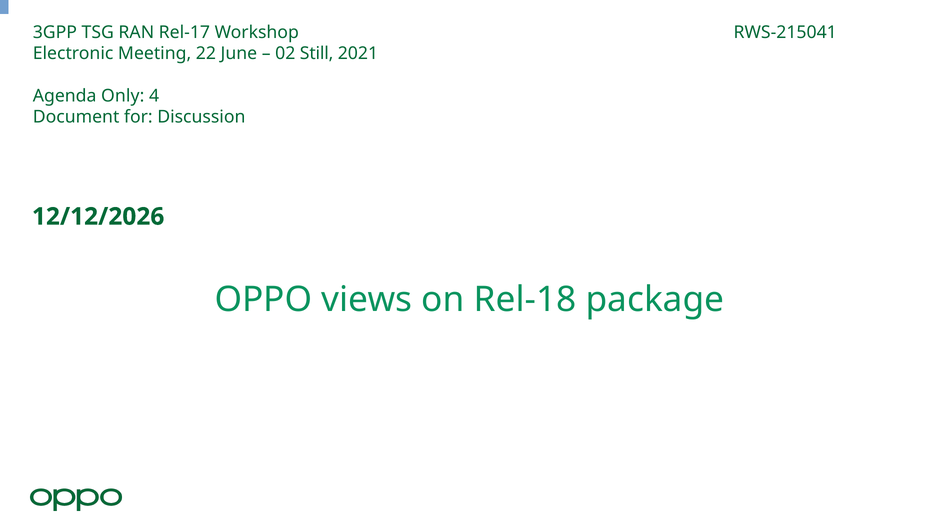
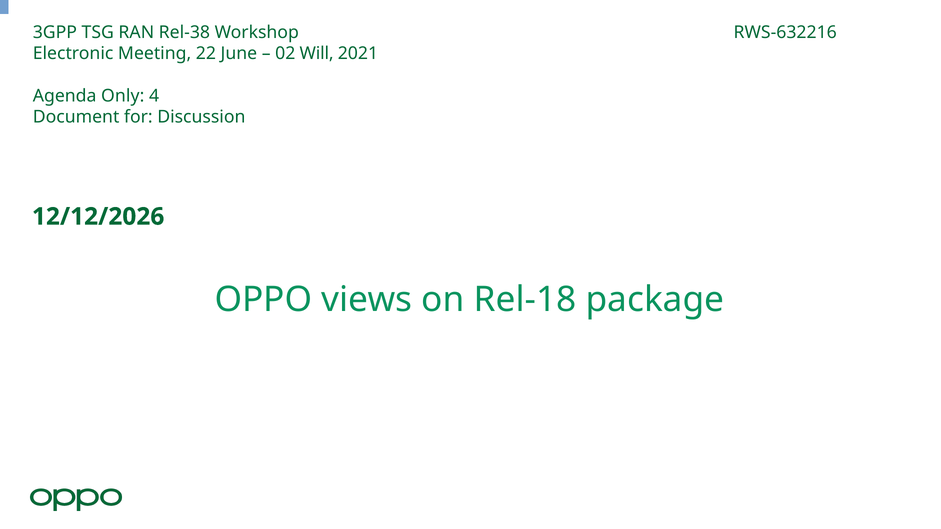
Rel-17: Rel-17 -> Rel-38 (184, 32)
RWS-215041: RWS-215041 -> RWS-632216 (785, 32)
Still: Still -> Will (317, 54)
